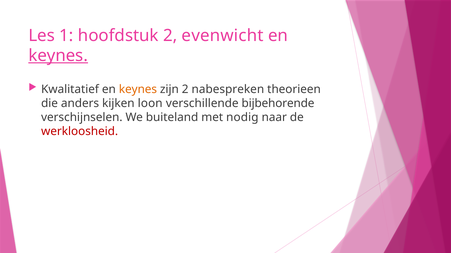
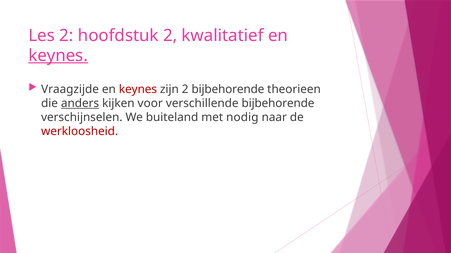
Les 1: 1 -> 2 (66, 36)
evenwicht: evenwicht -> kwalitatief (223, 36)
Kwalitatief: Kwalitatief -> Vraagzijde (70, 89)
keynes colour: orange -> red (138, 89)
2 nabespreken: nabespreken -> bijbehorende (228, 89)
anders underline: none -> present (80, 104)
loon: loon -> voor (150, 104)
